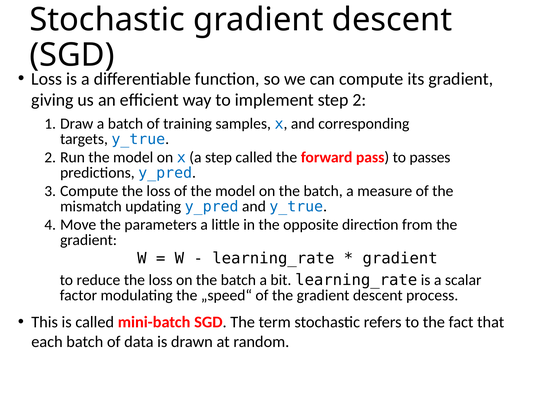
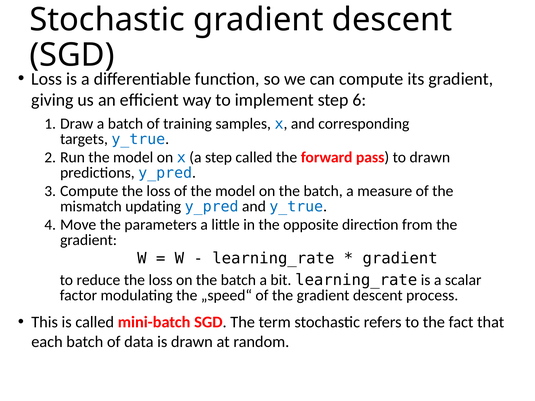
step 2: 2 -> 6 (359, 100)
to passes: passes -> drawn (430, 158)
